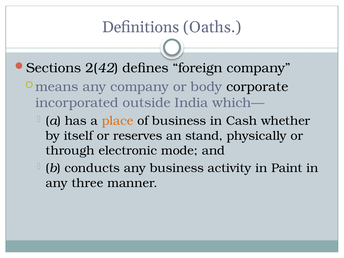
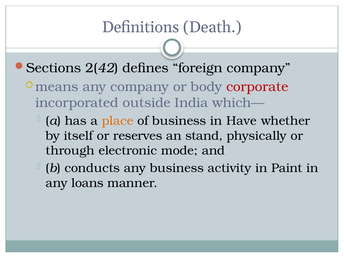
Oaths: Oaths -> Death (212, 27)
corporate colour: black -> red (257, 87)
Cash: Cash -> Have (241, 121)
three: three -> loans (88, 183)
